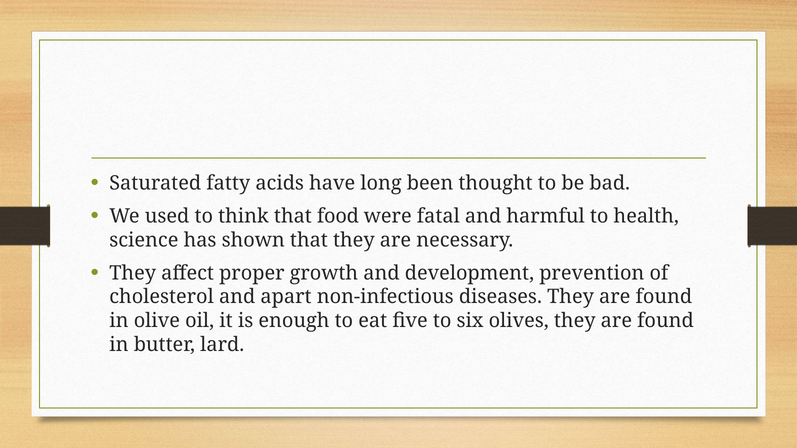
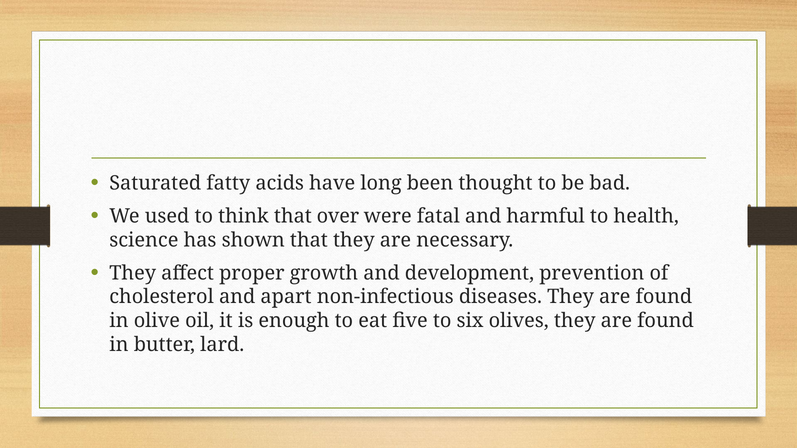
food: food -> over (338, 216)
